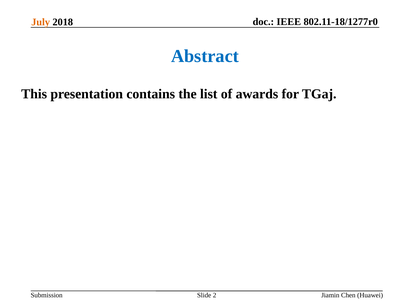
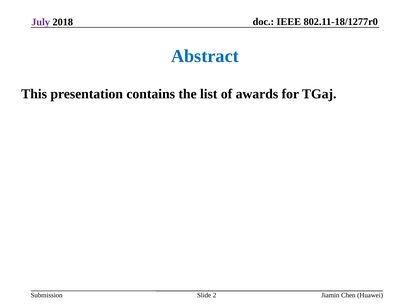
July colour: orange -> purple (41, 22)
